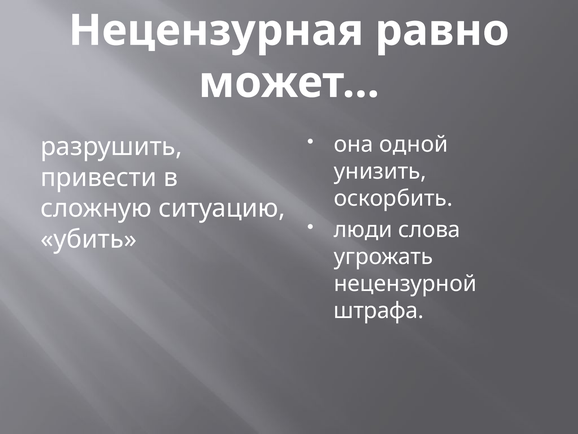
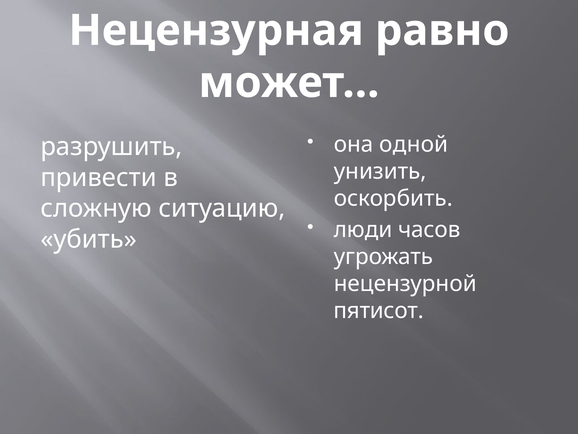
слова: слова -> часов (429, 230)
штрафа: штрафа -> пятисот (379, 310)
